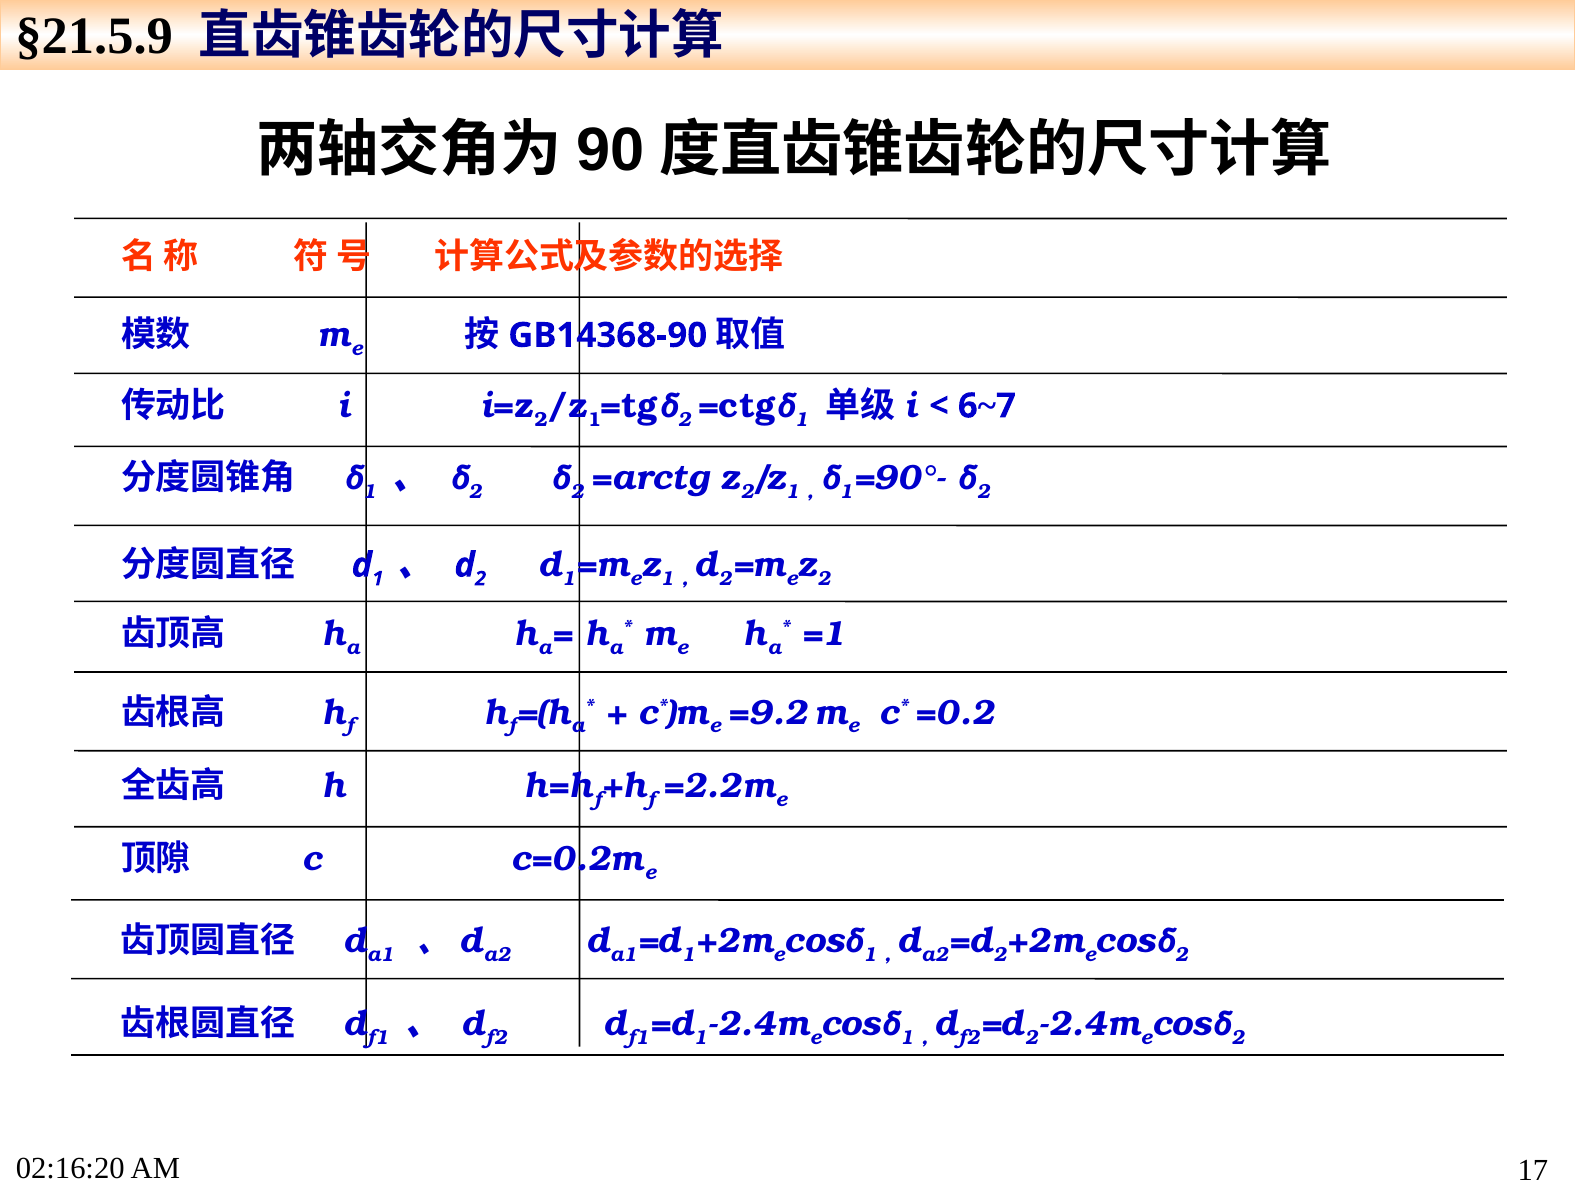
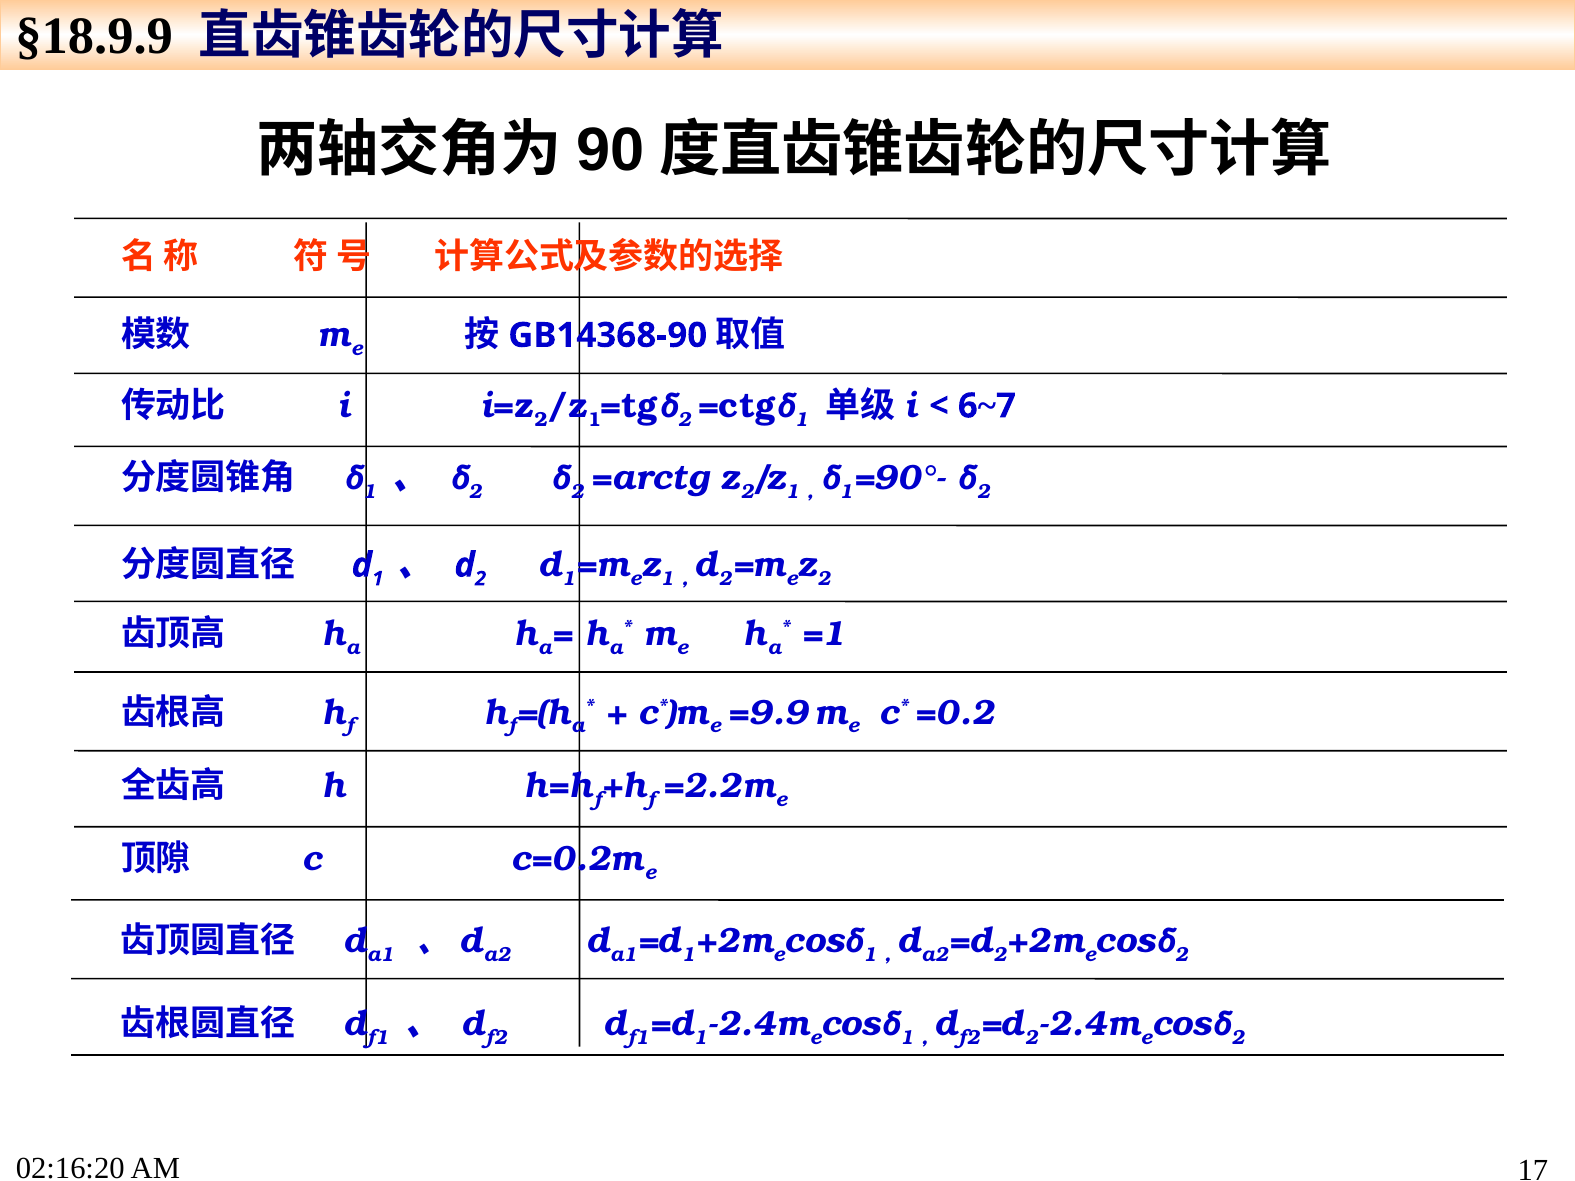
§21.5.9: §21.5.9 -> §18.9.9 (94, 36)
=9.2: =9.2 -> =9.9 (768, 713)
